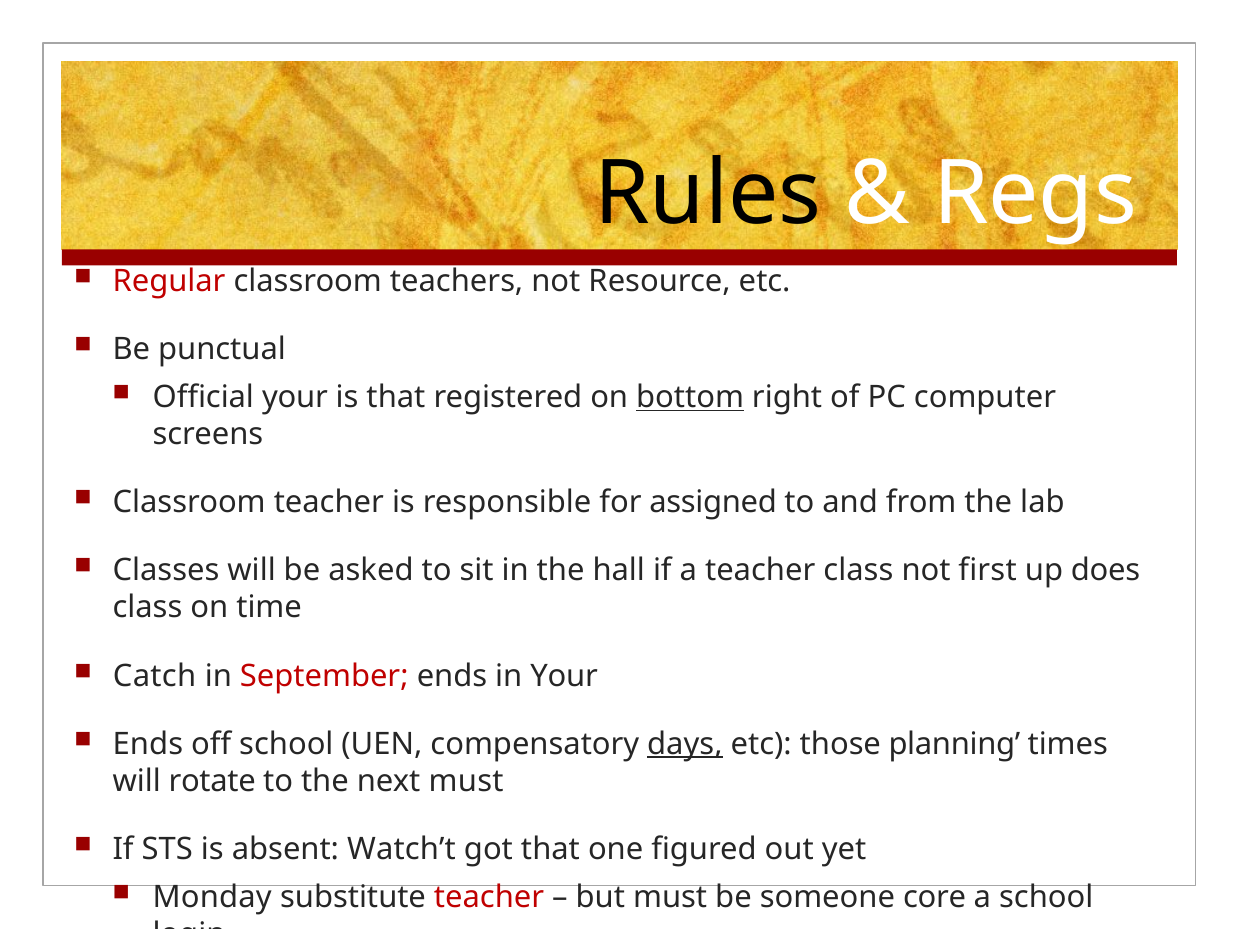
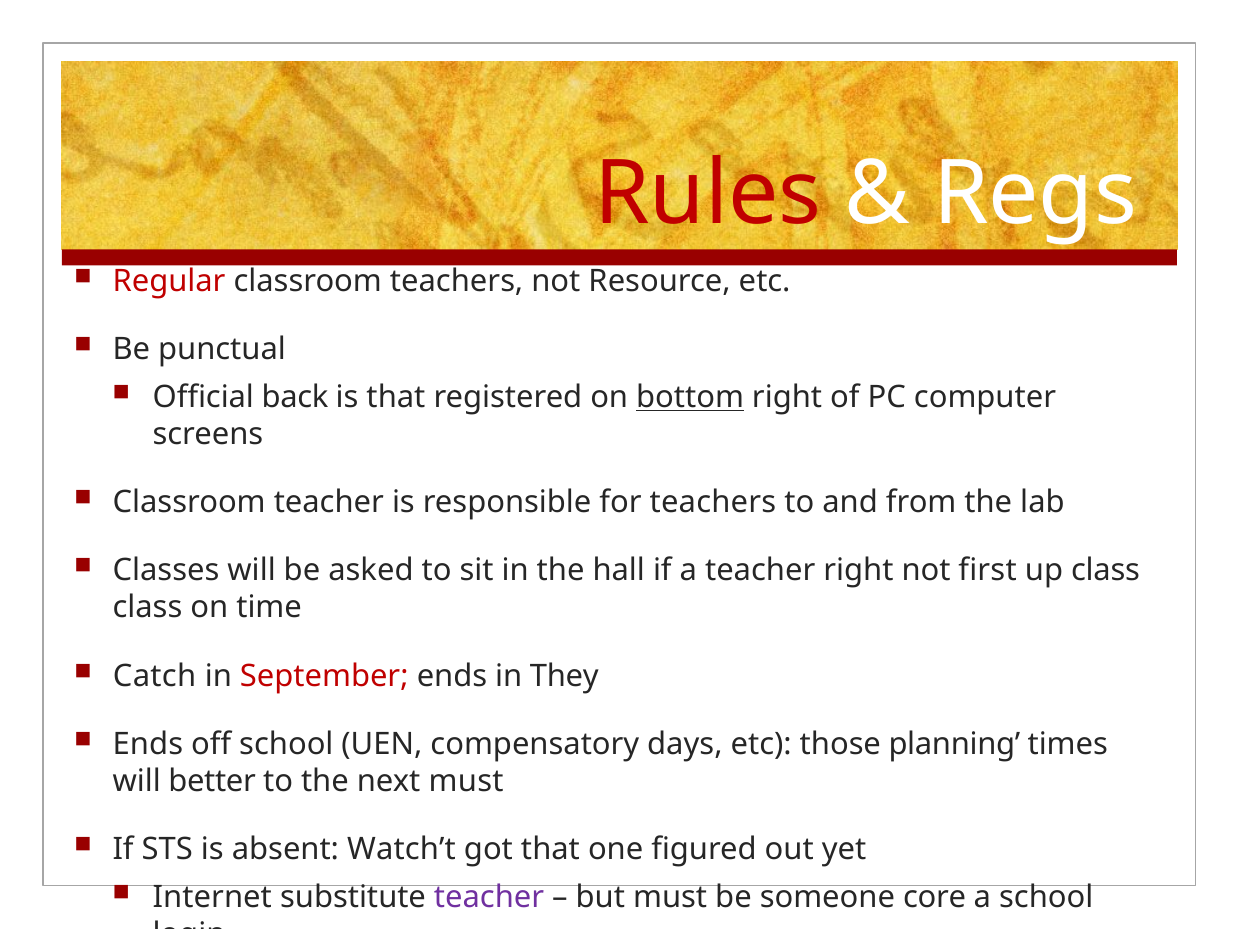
Rules colour: black -> red (708, 194)
Official your: your -> back (295, 397)
for assigned: assigned -> teachers (713, 503)
teacher class: class -> right (858, 571)
up does: does -> class (1106, 571)
in Your: Your -> They (564, 676)
days underline: present -> none (685, 744)
rotate: rotate -> better (212, 781)
Monday: Monday -> Internet (212, 897)
teacher colour: red -> purple (489, 897)
